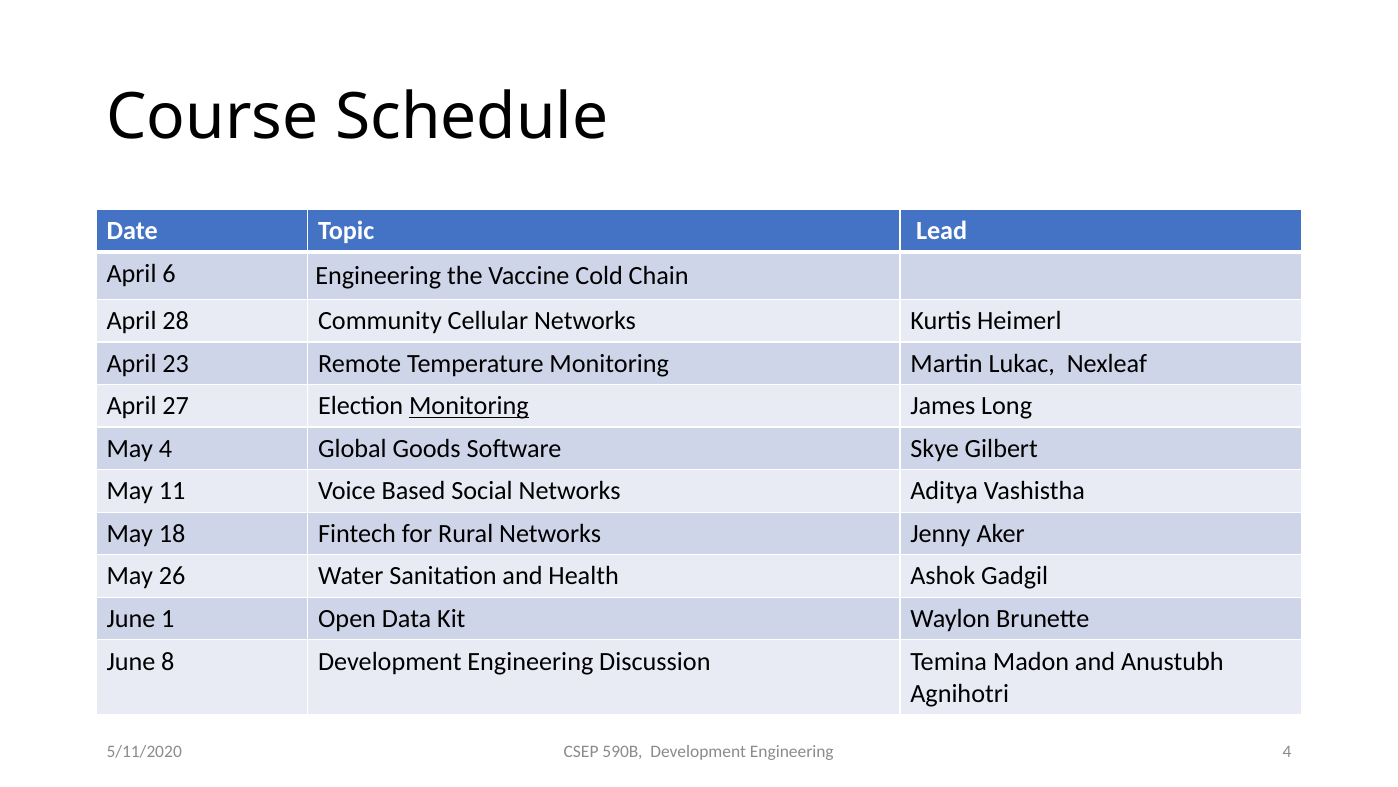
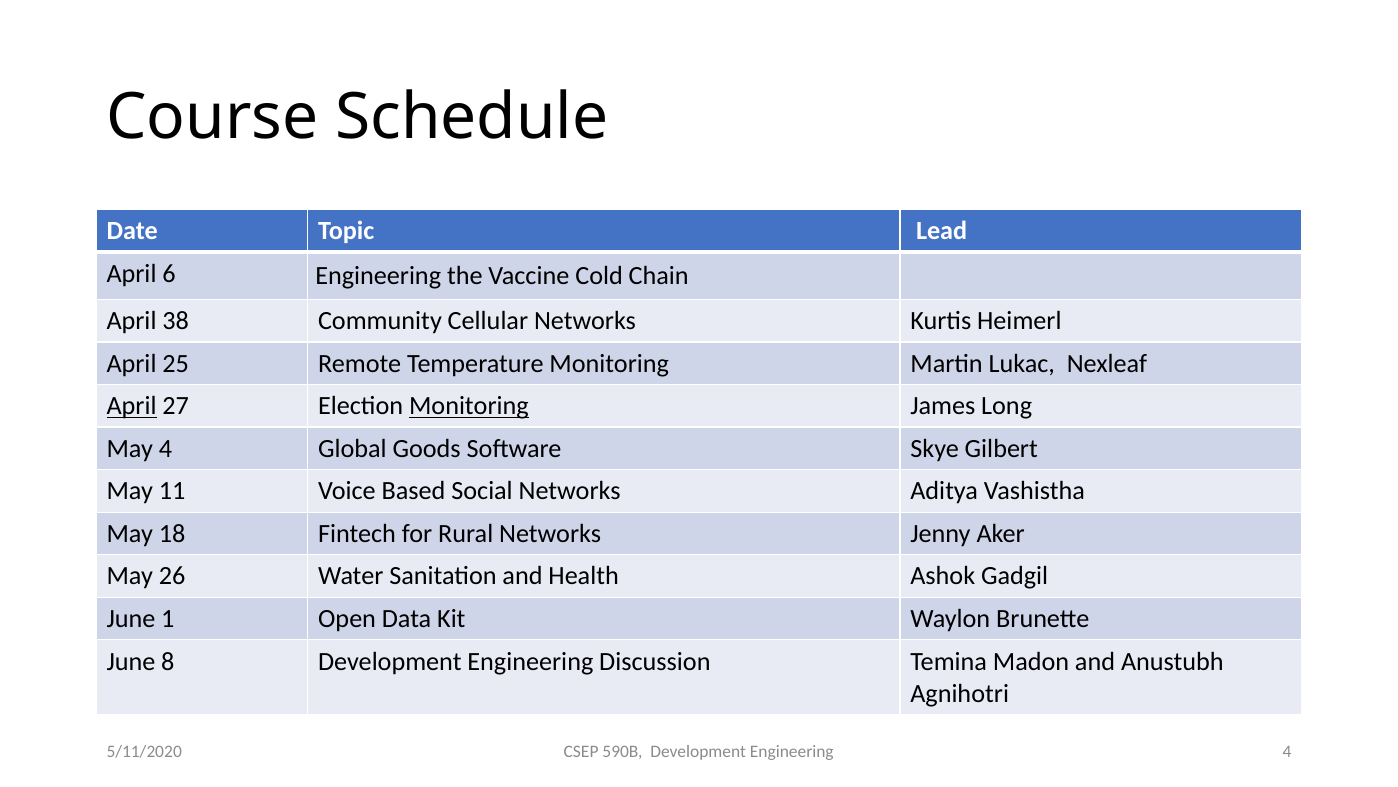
28: 28 -> 38 (176, 321)
23: 23 -> 25 (176, 363)
April underline: none -> present (132, 406)
